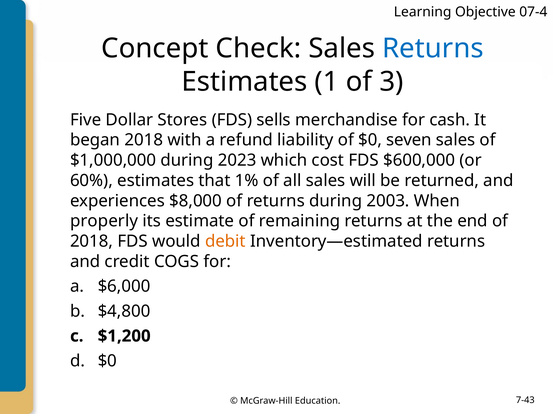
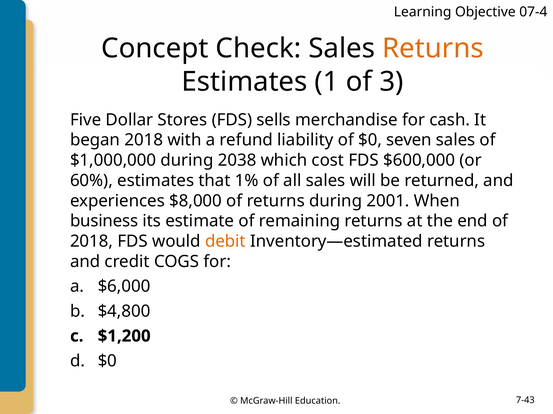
Returns colour: blue -> orange (433, 49)
2023: 2023 -> 2038 (237, 161)
2003: 2003 -> 2001 (388, 201)
properly: properly -> business (104, 221)
